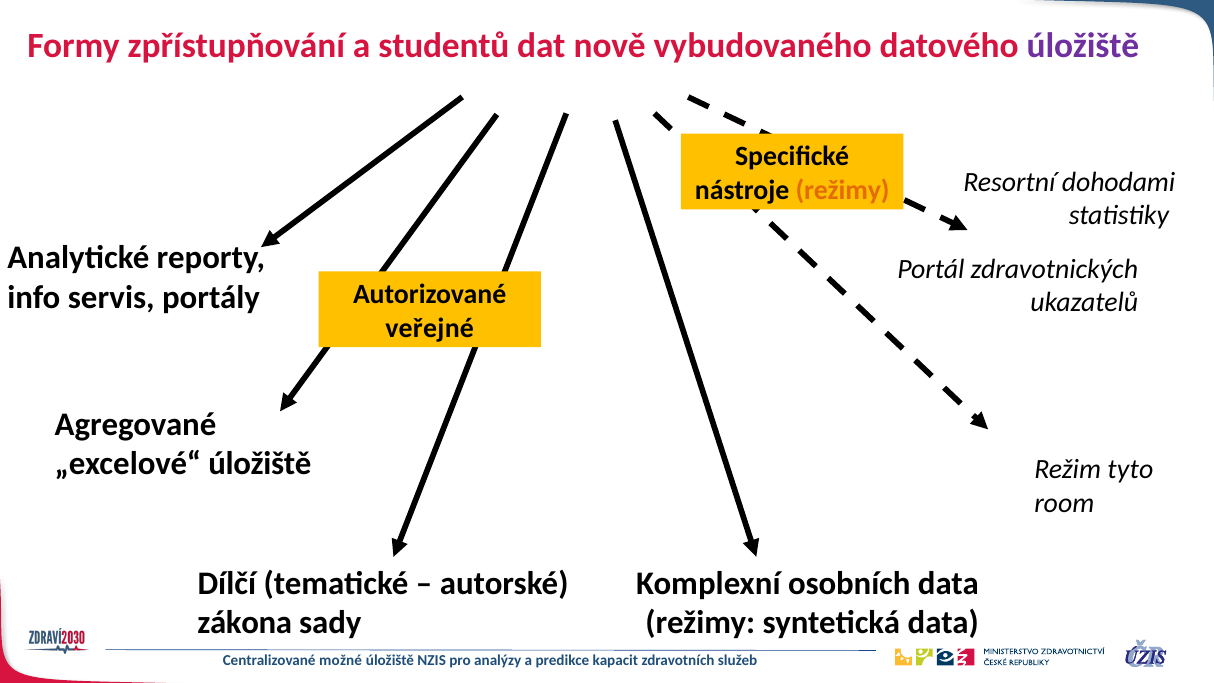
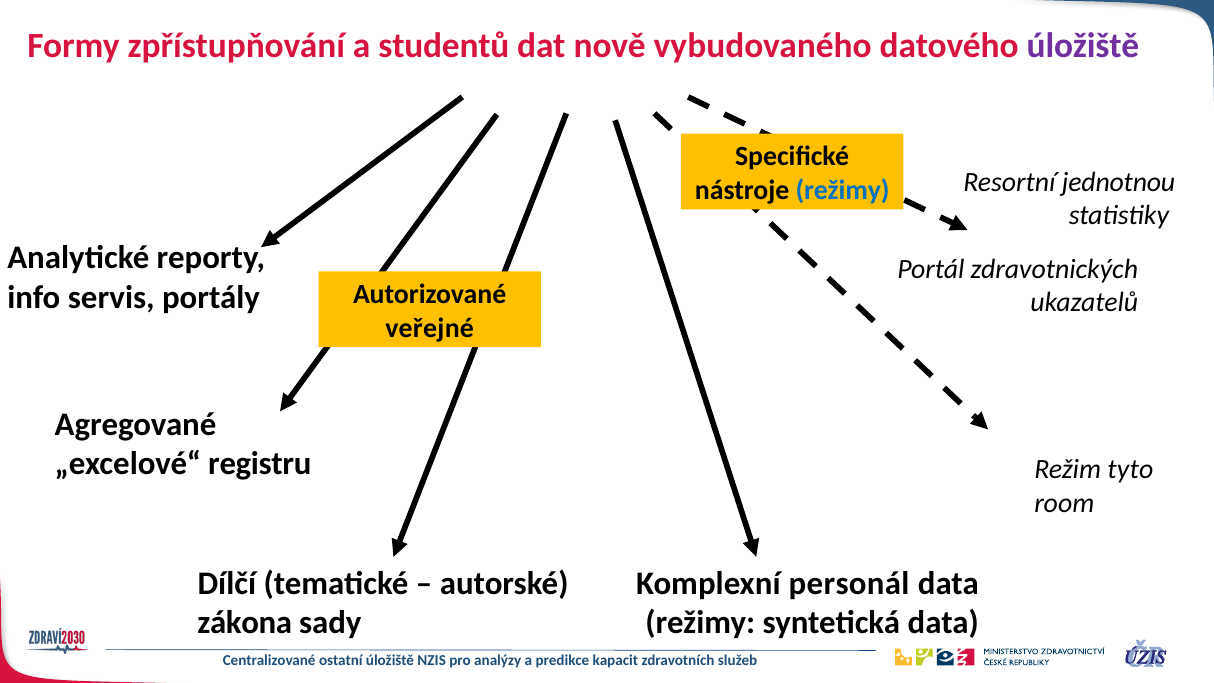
dohodami: dohodami -> jednotnou (1119, 182)
režimy colour: orange -> blue (843, 190)
„excelové“ úložiště: úložiště -> registru (260, 464)
osobních: osobních -> personál (849, 583)
možné: možné -> ostatní (341, 661)
